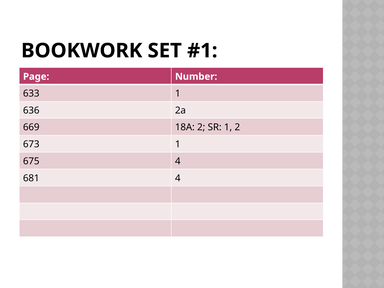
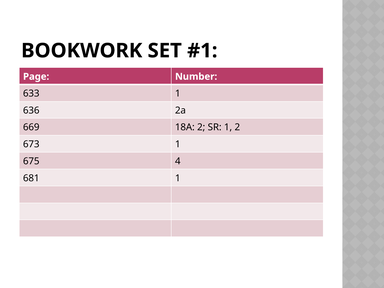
681 4: 4 -> 1 (178, 178)
